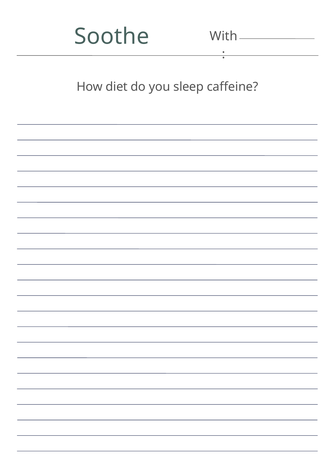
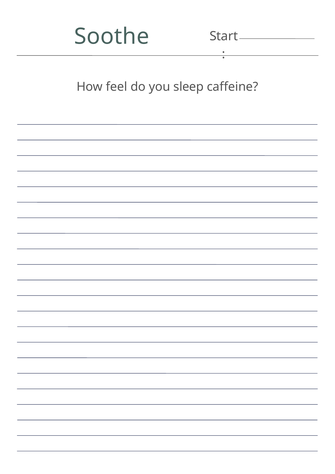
With: With -> Start (224, 36)
diet: diet -> feel (117, 87)
